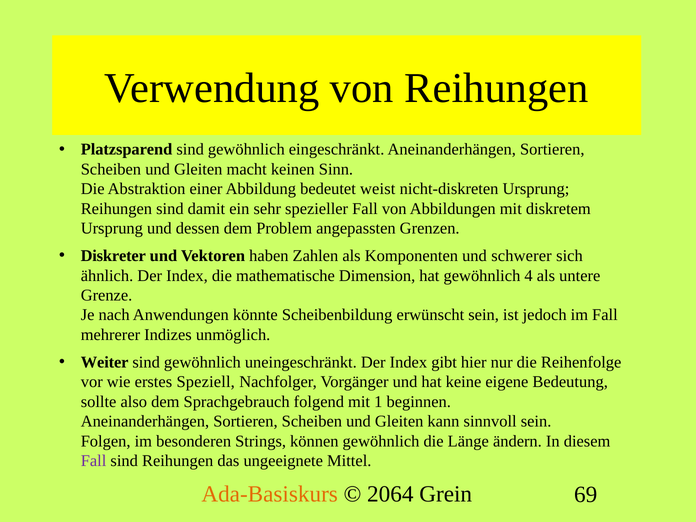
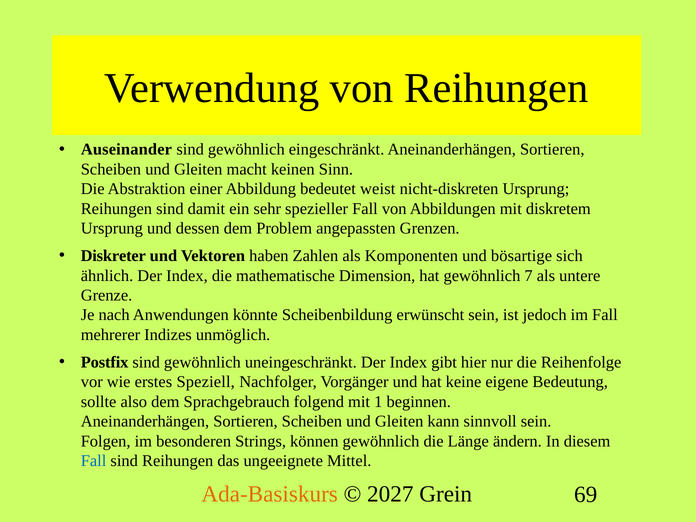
Platzsparend: Platzsparend -> Auseinander (126, 150)
schwerer: schwerer -> bösartige (522, 256)
4: 4 -> 7 (529, 276)
Weiter: Weiter -> Postfix (105, 362)
Fall colour: purple -> blue (94, 461)
2064: 2064 -> 2027 (390, 494)
